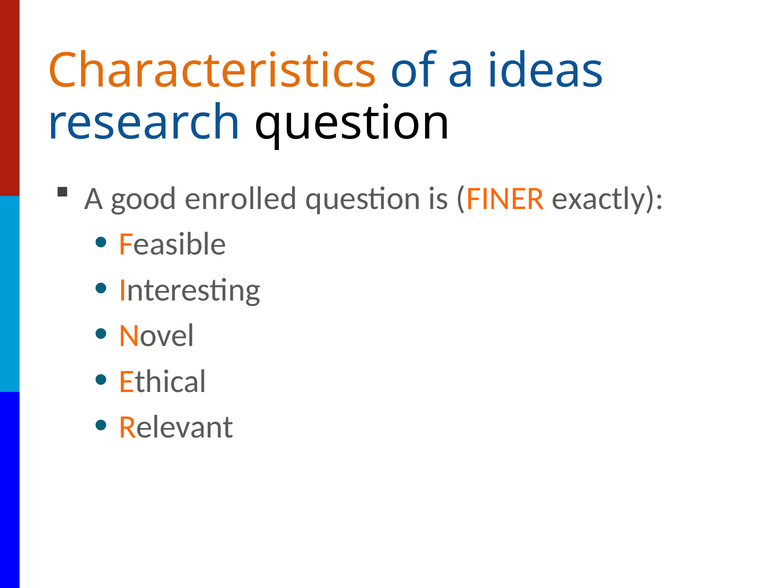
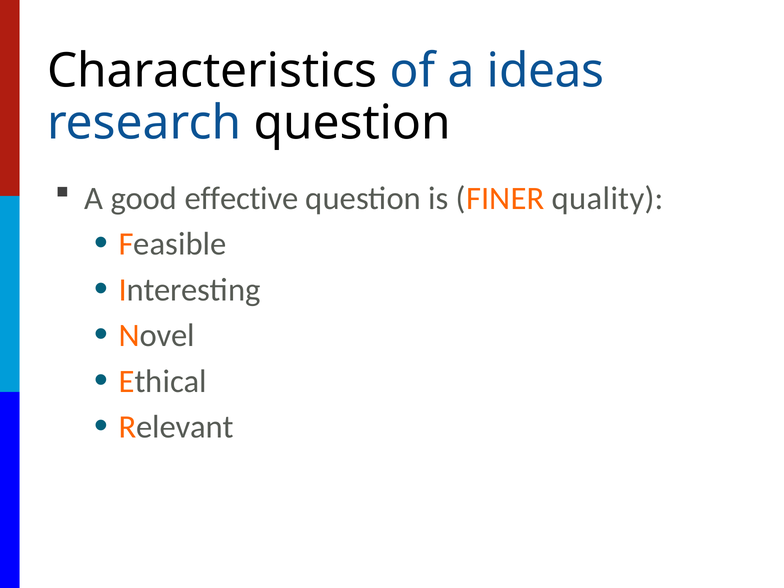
Characteristics colour: orange -> black (212, 71)
enrolled: enrolled -> effective (241, 198)
exactly: exactly -> quality (608, 198)
